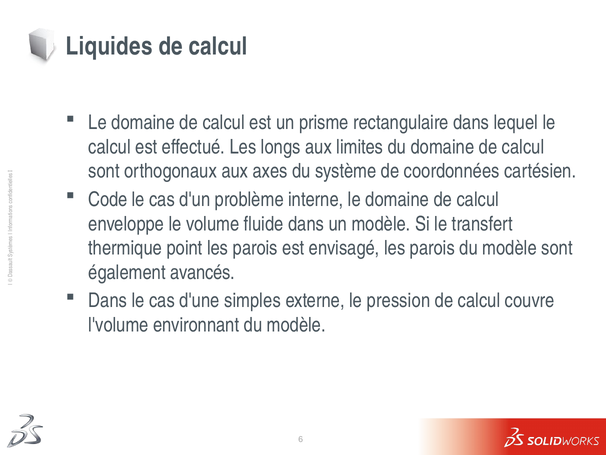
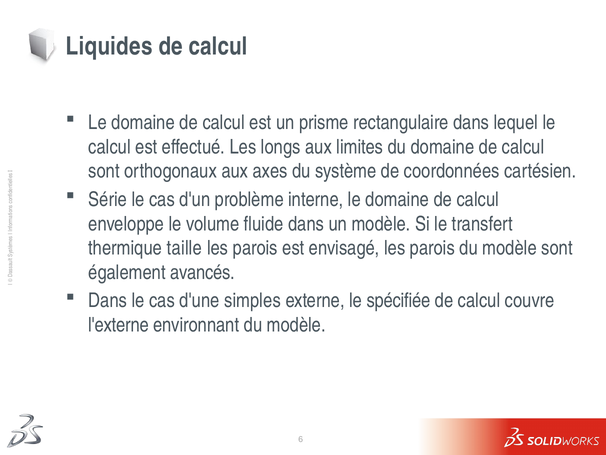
Code: Code -> Série (108, 199)
point: point -> taille (184, 248)
pression: pression -> spécifiée (399, 300)
l'volume: l'volume -> l'externe (119, 325)
